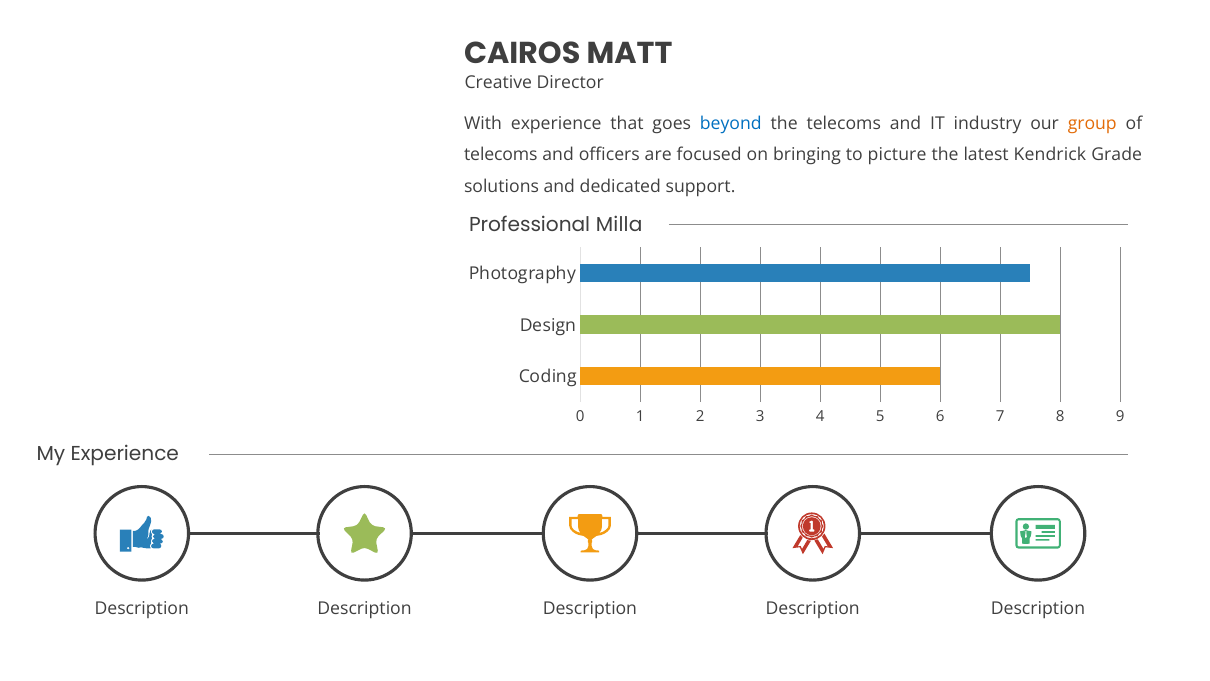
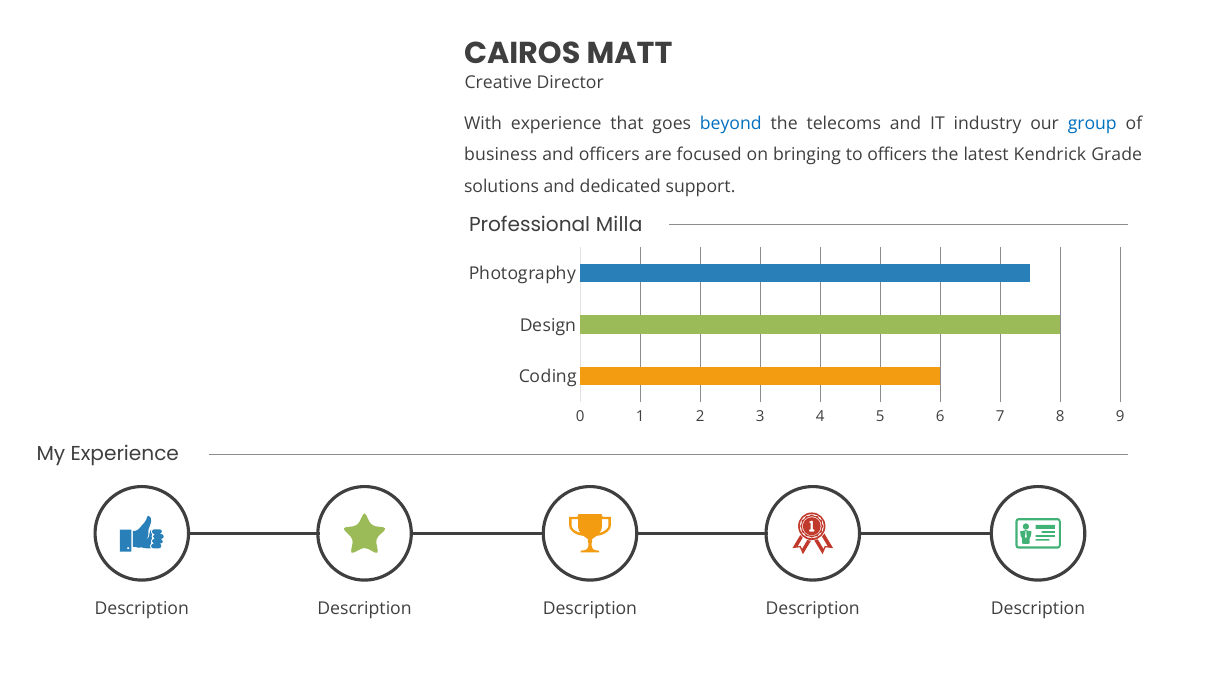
group colour: orange -> blue (1092, 123)
telecoms: telecoms -> business (501, 155)
to picture: picture -> officers (897, 155)
